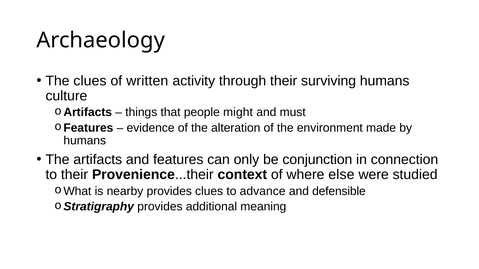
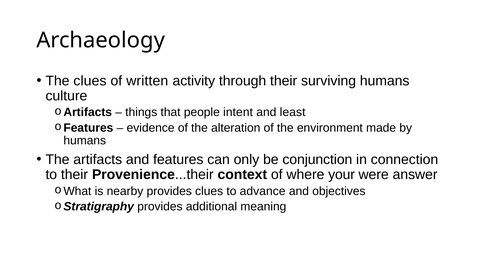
might: might -> intent (238, 113)
must: must -> least (293, 113)
else: else -> your (342, 175)
studied: studied -> answer (415, 175)
defensible: defensible -> objectives (339, 191)
